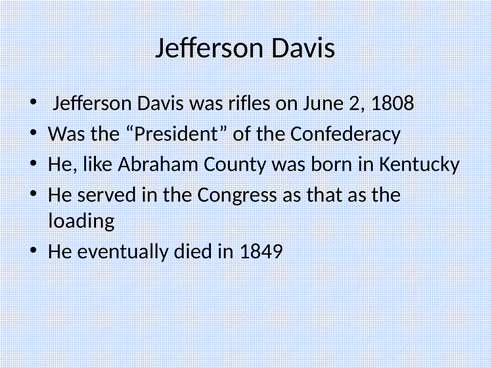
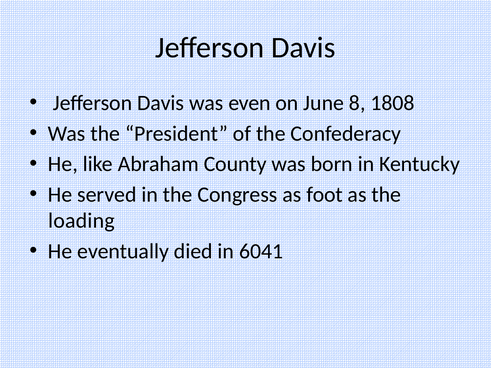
rifles: rifles -> even (250, 103)
2: 2 -> 8 (357, 103)
that: that -> foot (325, 195)
1849: 1849 -> 6041 (261, 251)
